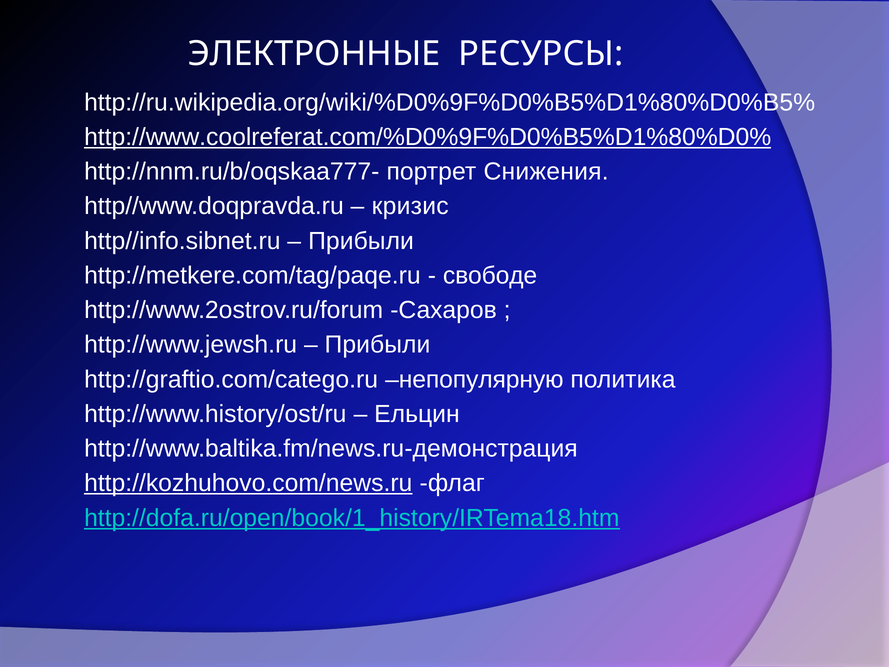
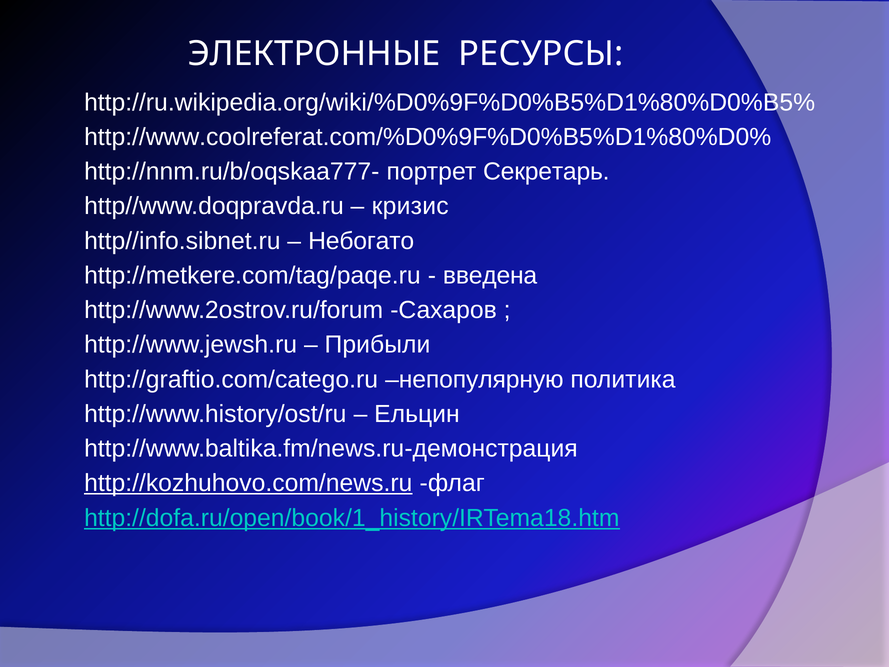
http://www.coolreferat.com/%D0%9F%D0%B5%D1%80%D0% underline: present -> none (428, 137)
Снижения: Снижения -> Секретарь (546, 172)
Прибыли: Прибыли -> Небогато (361, 241)
свободе: свободе -> введена (490, 275)
